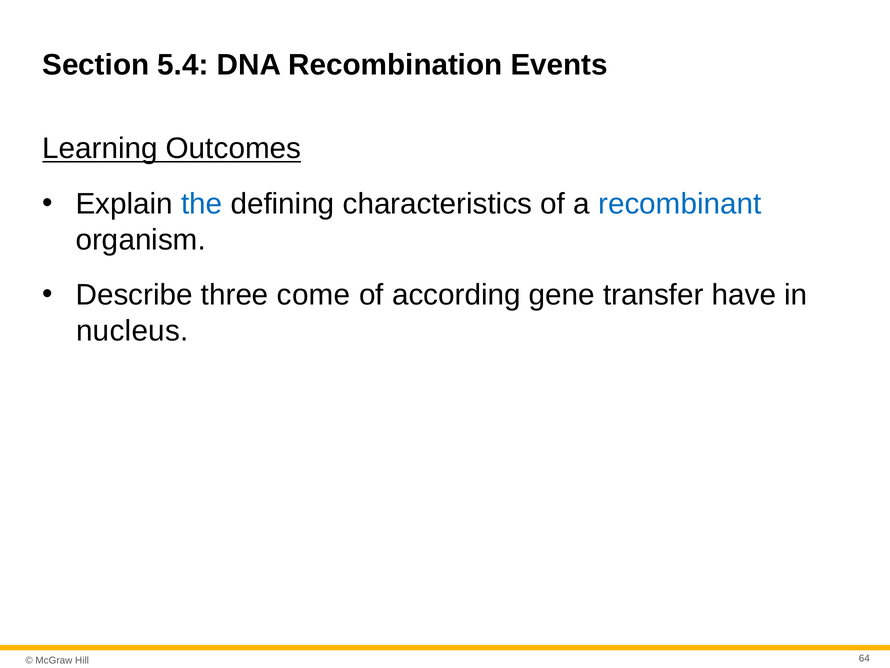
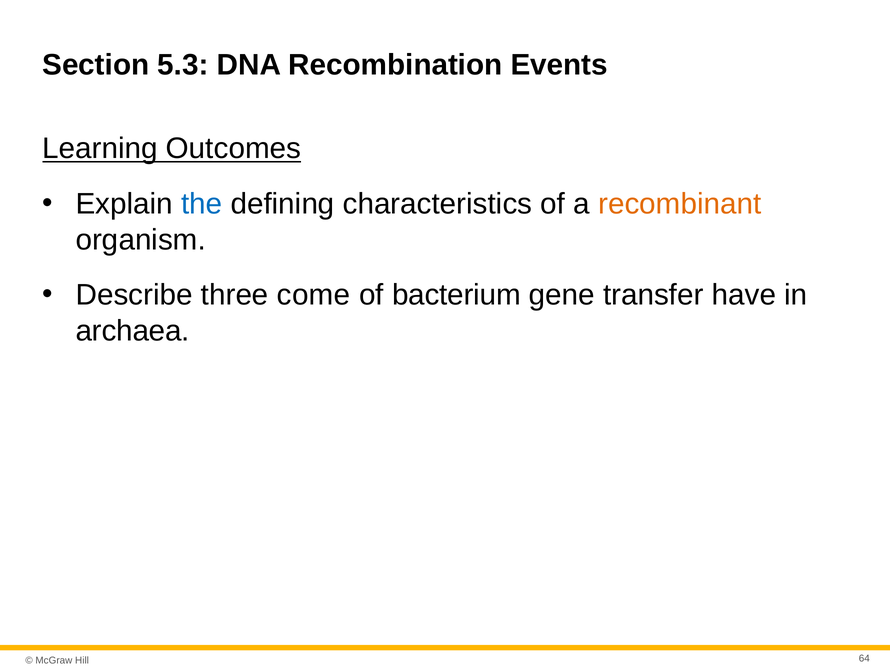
5.4: 5.4 -> 5.3 (183, 65)
recombinant colour: blue -> orange (680, 204)
according: according -> bacterium (456, 295)
nucleus: nucleus -> archaea (133, 331)
